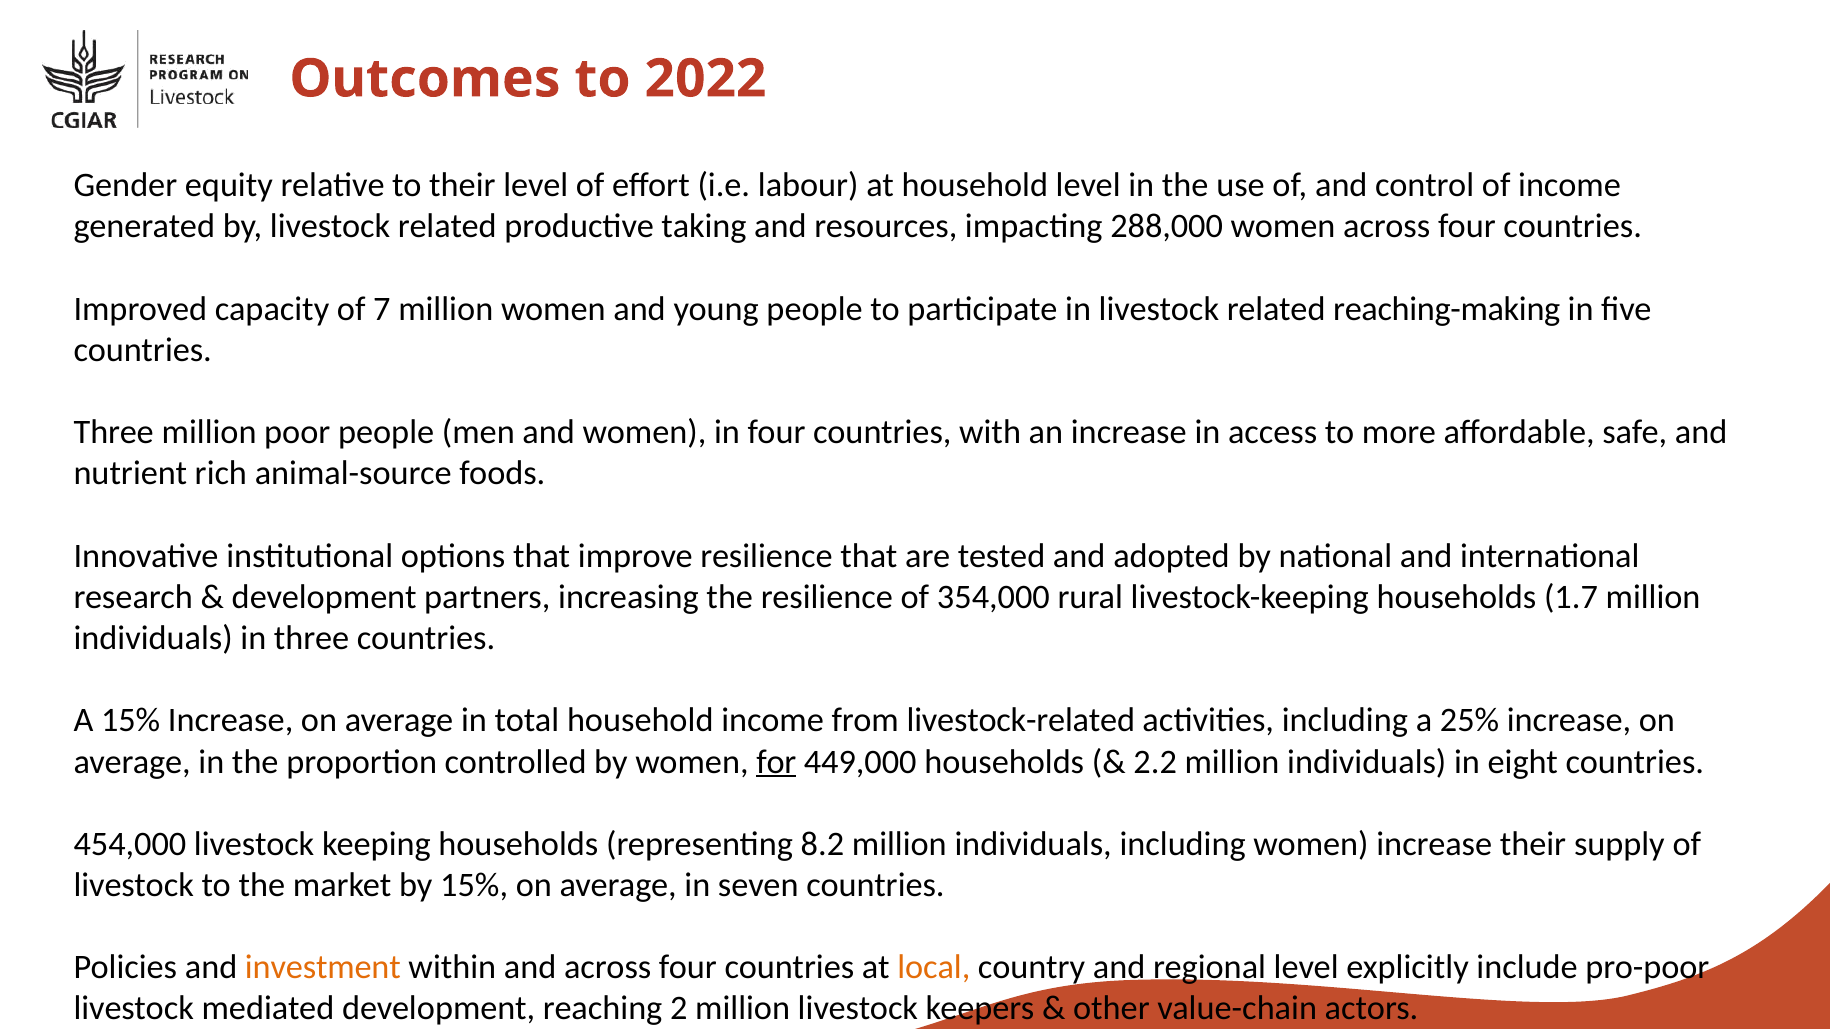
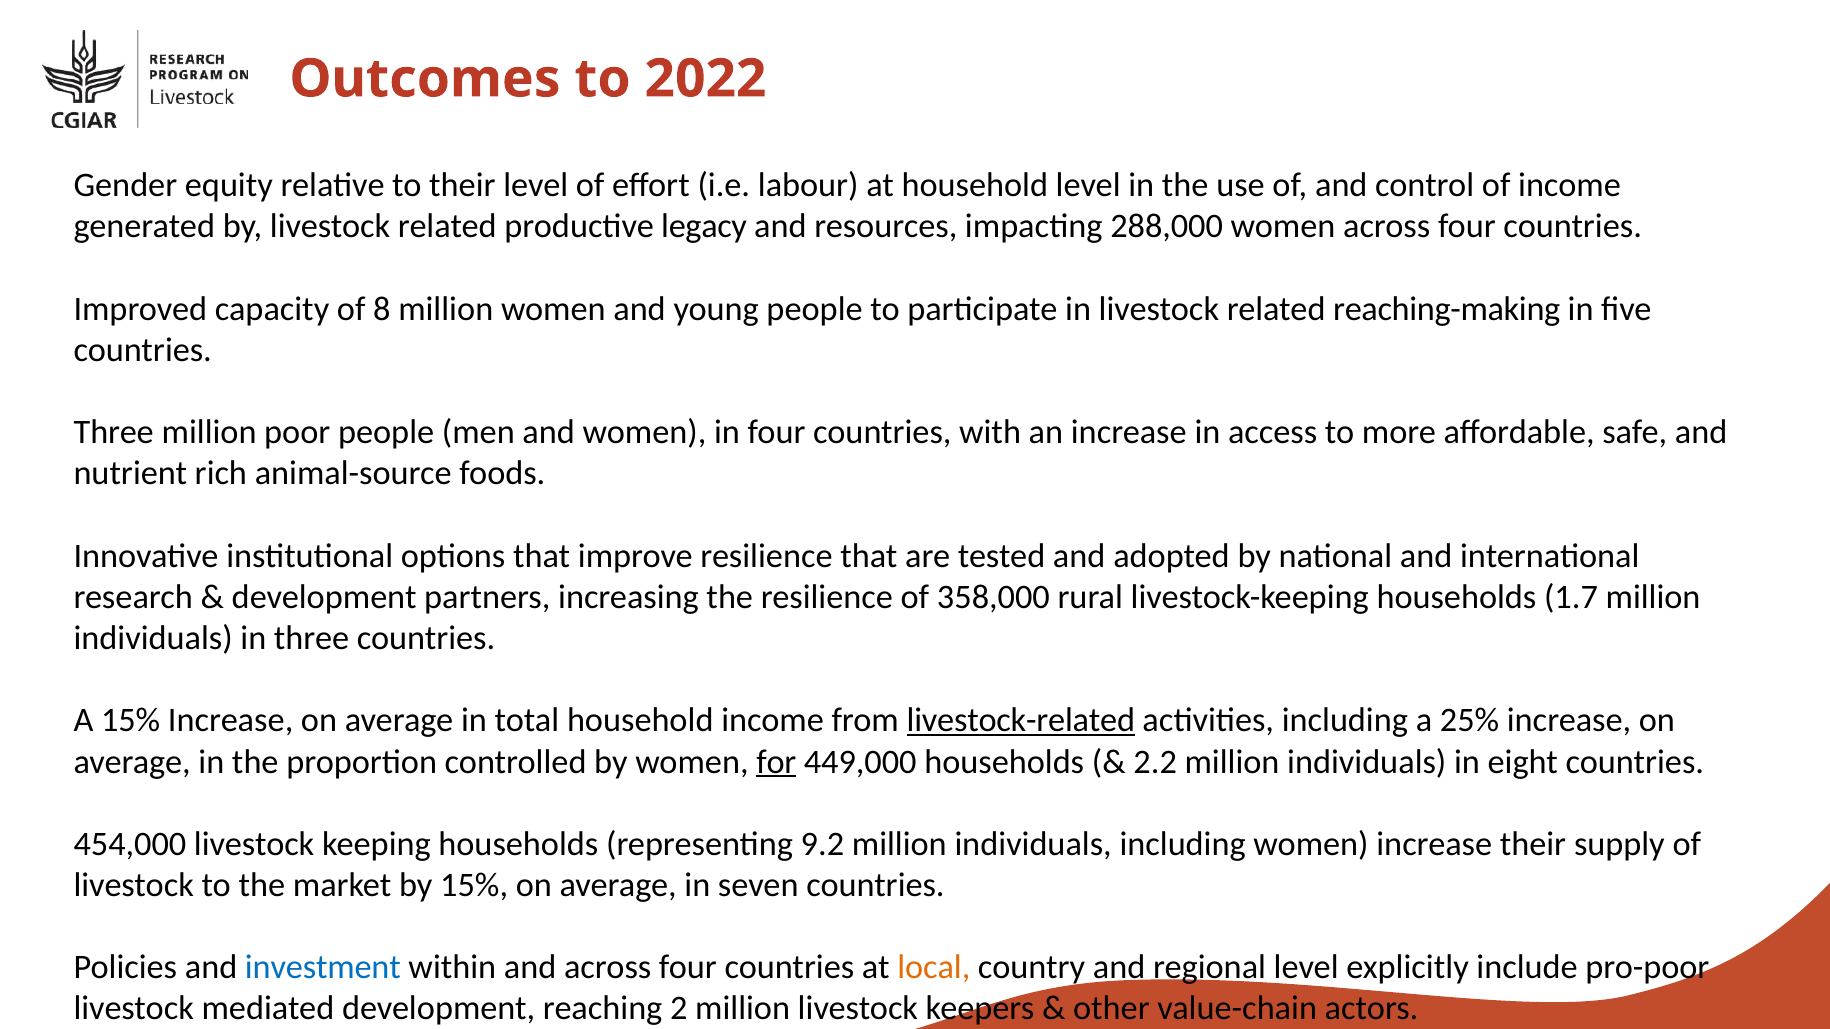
taking: taking -> legacy (704, 227)
7: 7 -> 8 (382, 309)
354,000: 354,000 -> 358,000 (993, 597)
livestock-related underline: none -> present (1021, 721)
8.2: 8.2 -> 9.2 (822, 844)
investment colour: orange -> blue (323, 968)
